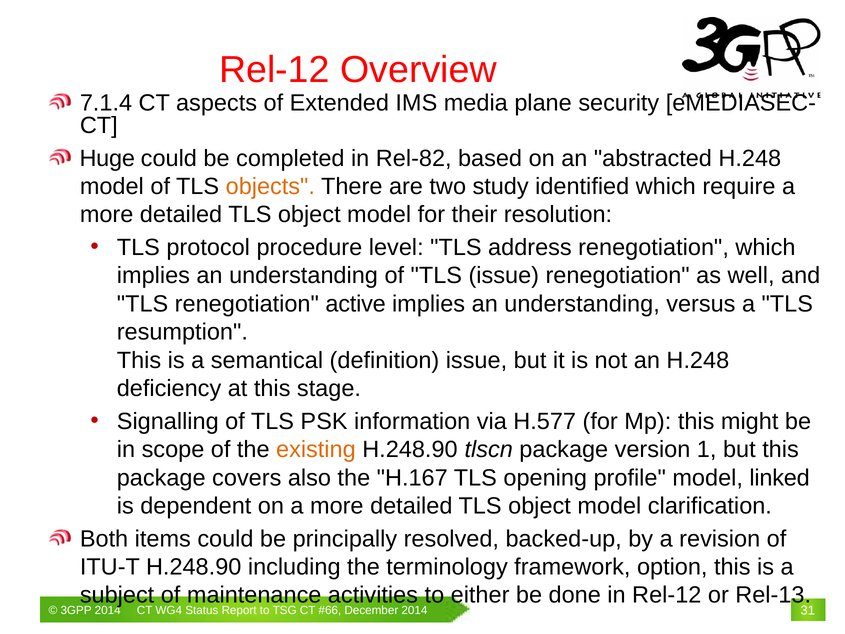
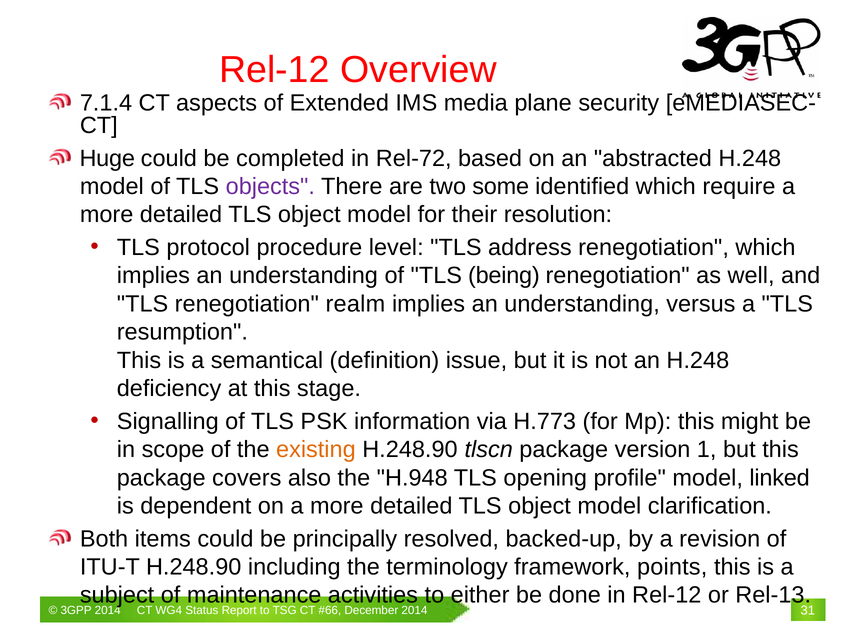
Rel-82: Rel-82 -> Rel-72 (414, 158)
objects colour: orange -> purple (270, 186)
study: study -> some (501, 186)
TLS issue: issue -> being (504, 276)
active: active -> realm (355, 304)
H.577: H.577 -> H.773 (545, 421)
H.167: H.167 -> H.948 (412, 478)
option: option -> points (672, 567)
